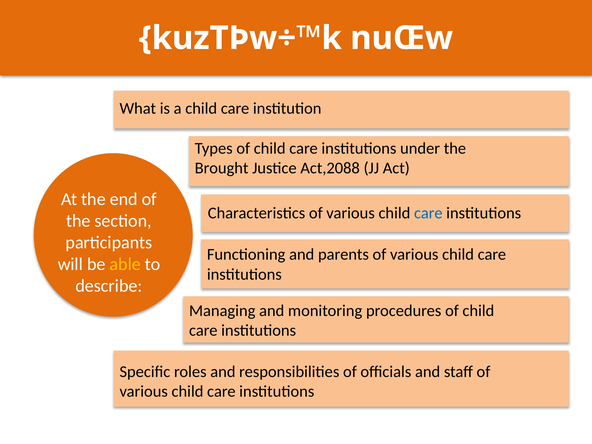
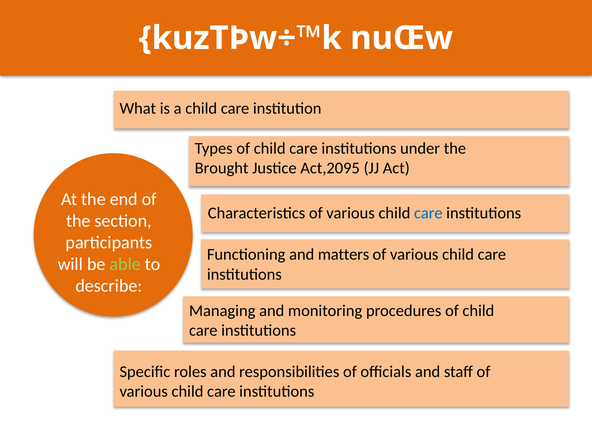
Act,2088: Act,2088 -> Act,2095 (330, 168)
parents: parents -> matters (344, 255)
able colour: yellow -> light green (125, 264)
